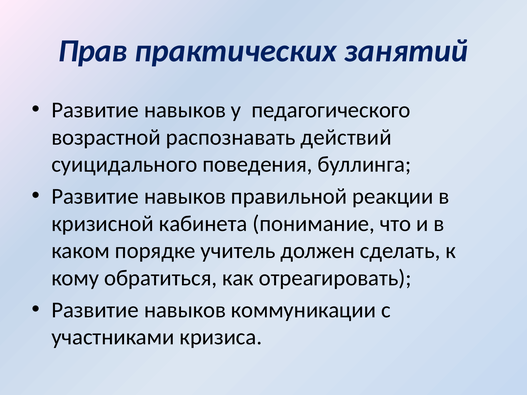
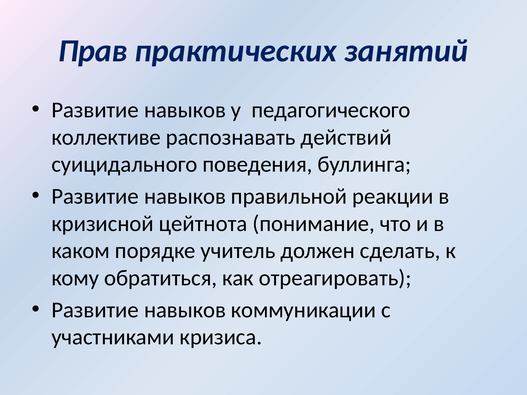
возрастной: возрастной -> коллективе (106, 137)
кабинета: кабинета -> цейтнота (203, 224)
